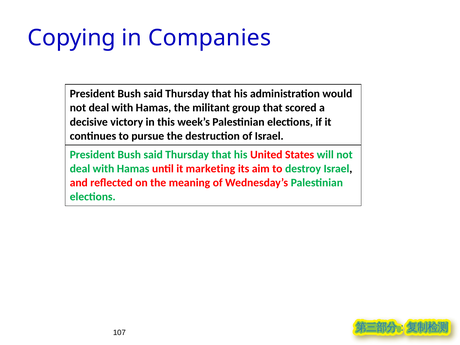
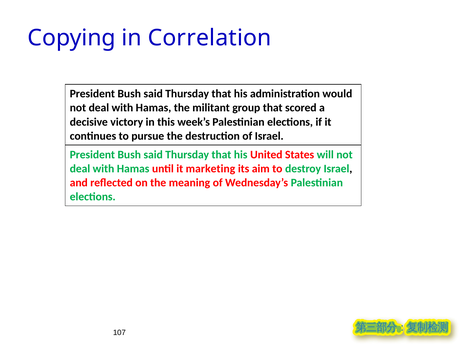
Companies: Companies -> Correlation (210, 38)
